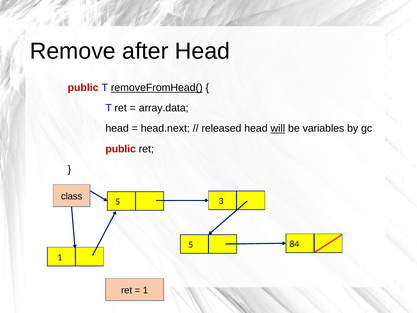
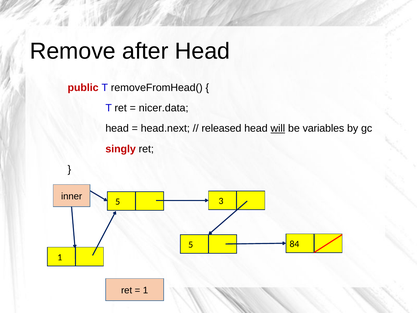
removeFromHead( underline: present -> none (157, 88)
array.data: array.data -> nicer.data (164, 108)
public: public -> singly (121, 149)
class: class -> inner (72, 196)
